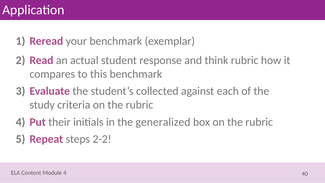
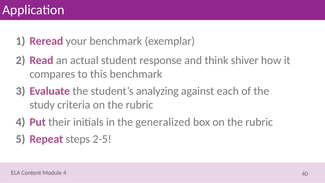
think rubric: rubric -> shiver (245, 60)
collected: collected -> analyzing (157, 91)
2-2: 2-2 -> 2-5 (102, 139)
